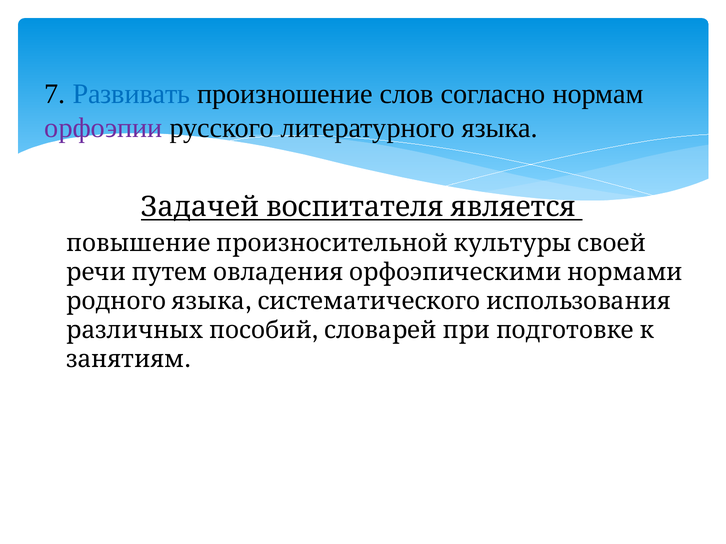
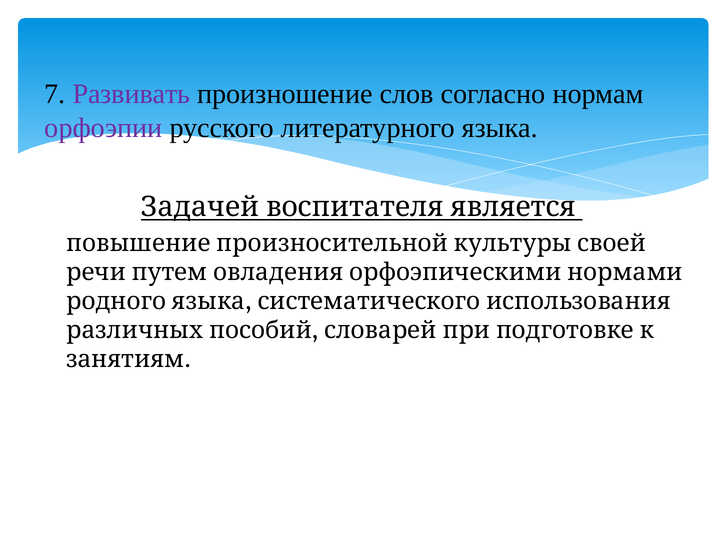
Развивать colour: blue -> purple (131, 94)
